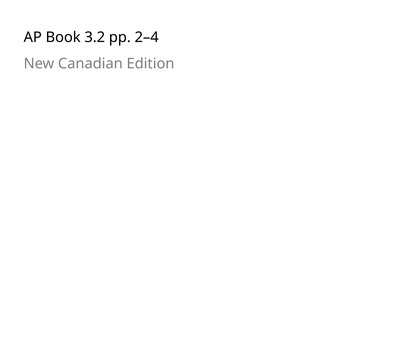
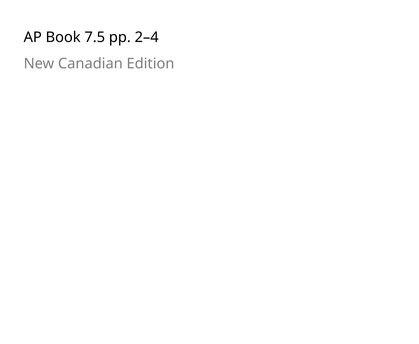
3.2: 3.2 -> 7.5 (95, 37)
